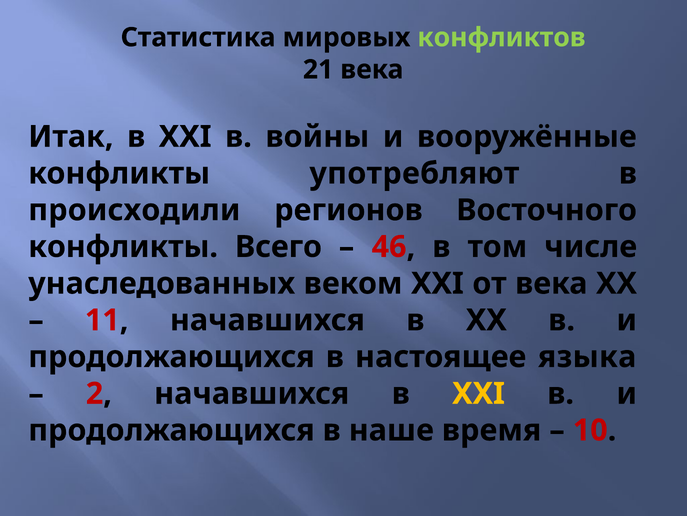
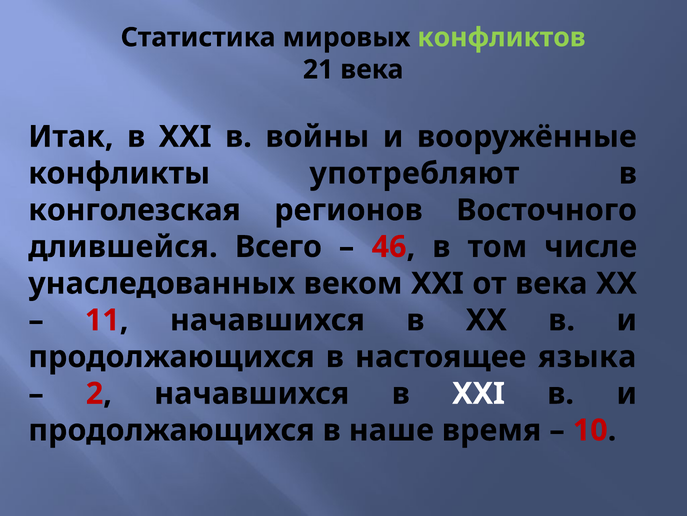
происходили: происходили -> конголезская (135, 210)
конфликты: конфликты -> длившейся (123, 246)
XXI colour: yellow -> white (479, 393)
